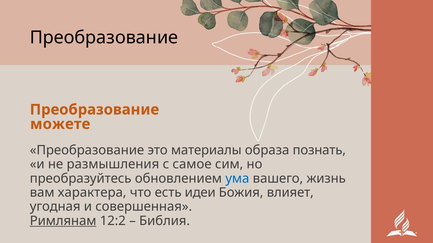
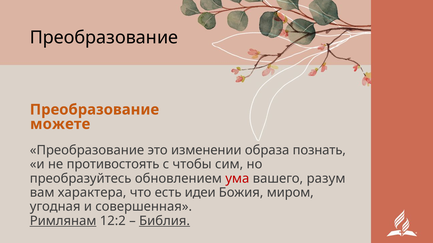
материалы: материалы -> изменении (206, 151)
размышления: размышления -> противостоять (113, 165)
самое: самое -> чтобы (192, 165)
ума colour: blue -> red (237, 179)
жизнь: жизнь -> разум (326, 179)
влияет: влияет -> миром (290, 193)
Библия underline: none -> present (165, 221)
